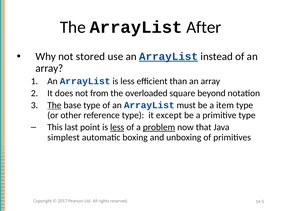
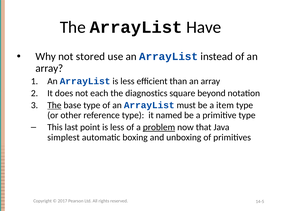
After: After -> Have (204, 27)
ArrayList underline: present -> none (169, 56)
from: from -> each (99, 93)
overloaded: overloaded -> diagnostics (146, 93)
except: except -> named (169, 115)
less underline: present -> none (117, 127)
